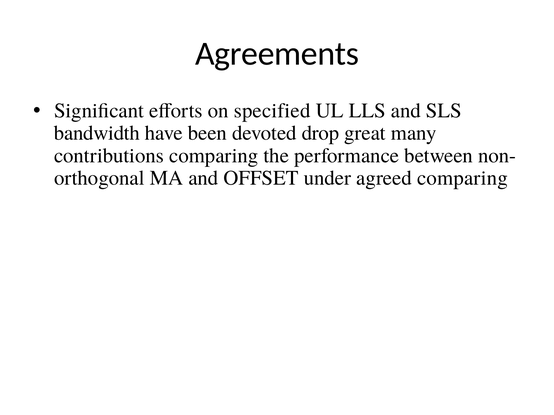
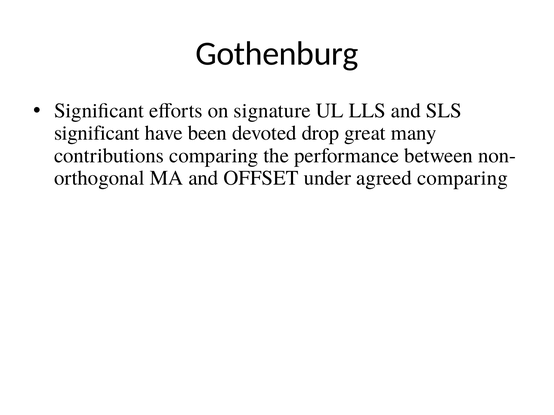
Agreements: Agreements -> Gothenburg (277, 54)
specified: specified -> signature (272, 111)
bandwidth: bandwidth -> significant (97, 133)
